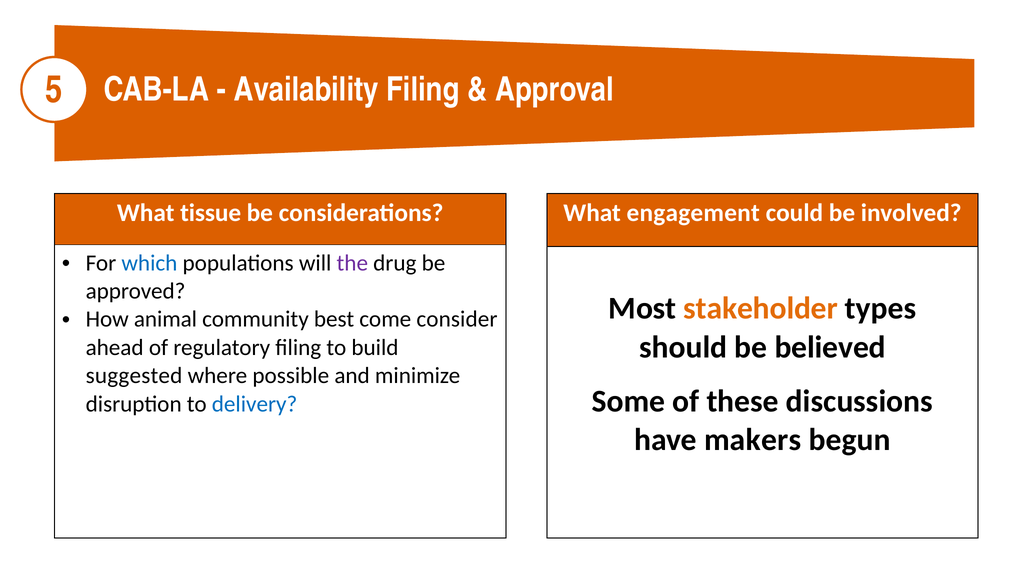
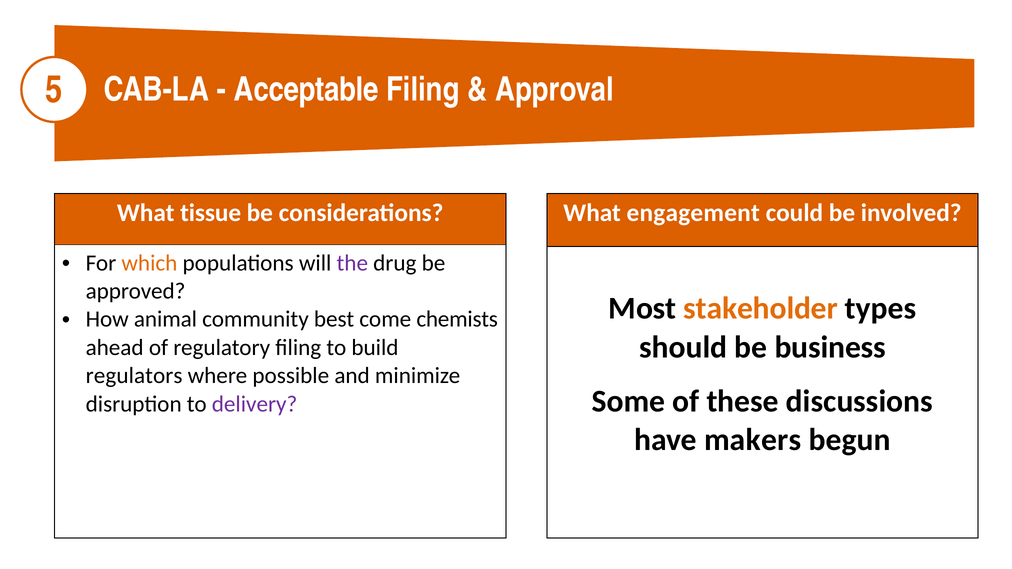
Availability: Availability -> Acceptable (306, 90)
which colour: blue -> orange (149, 263)
consider: consider -> chemists (457, 319)
believed: believed -> business (830, 347)
suggested: suggested -> regulators (134, 376)
delivery colour: blue -> purple (255, 404)
